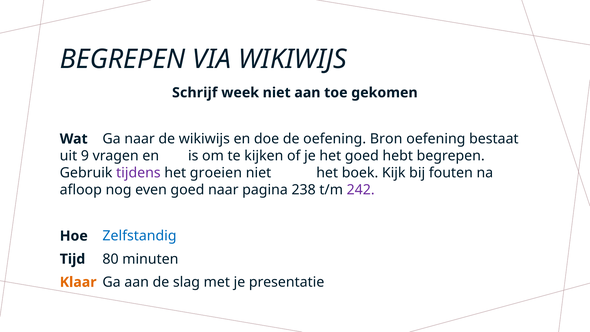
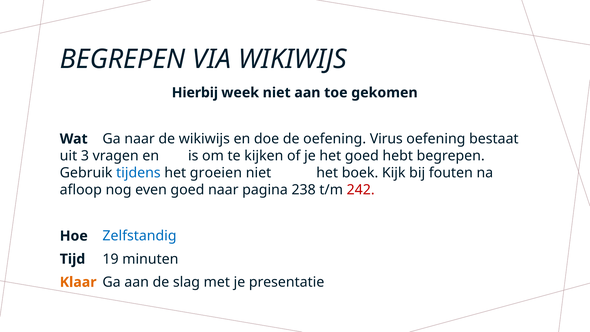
Schrijf: Schrijf -> Hierbij (195, 93)
Bron: Bron -> Virus (386, 139)
9: 9 -> 3 (85, 156)
tijdens colour: purple -> blue (138, 173)
242 colour: purple -> red (361, 190)
80: 80 -> 19 (111, 259)
